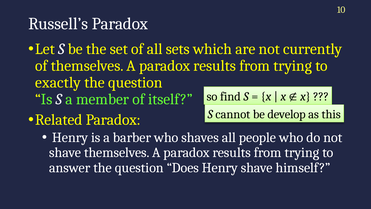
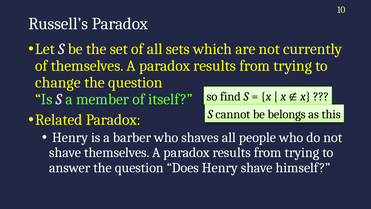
exactly: exactly -> change (58, 82)
develop: develop -> belongs (287, 114)
